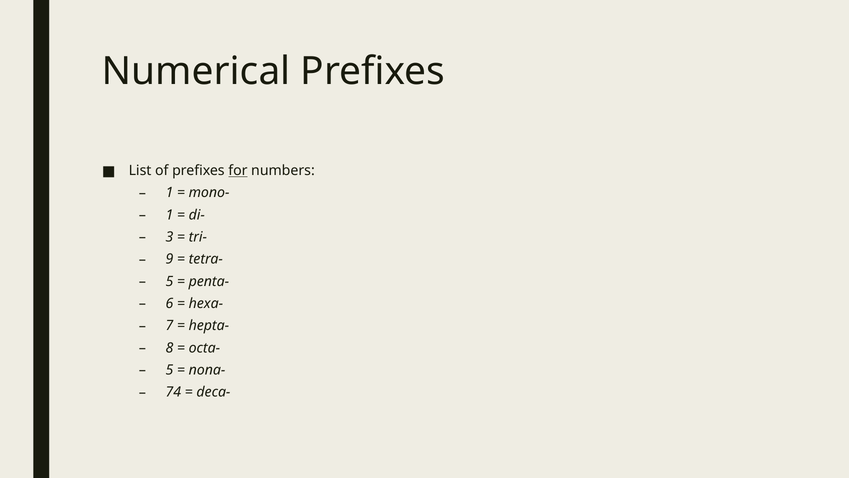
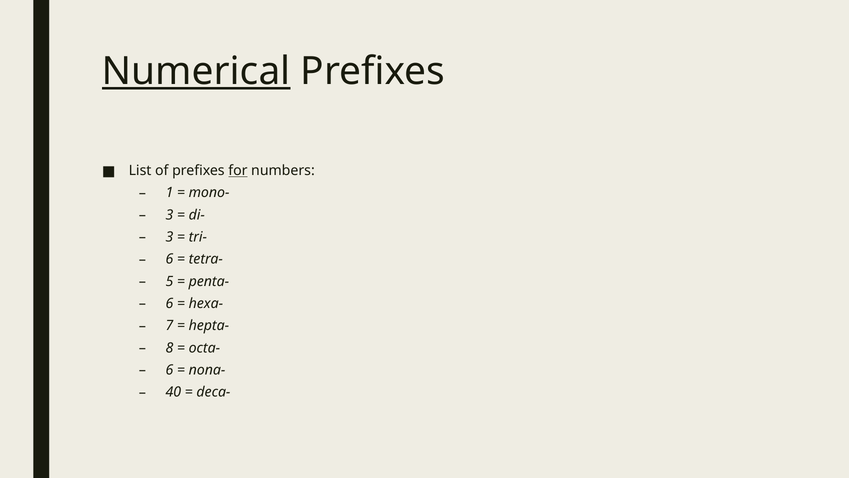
Numerical underline: none -> present (196, 71)
1: 1 -> 3 (169, 215)
9: 9 -> 6 (169, 259)
5: 5 -> 6 (169, 370)
74: 74 -> 40 (173, 392)
